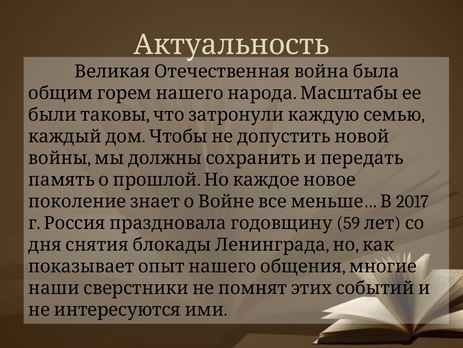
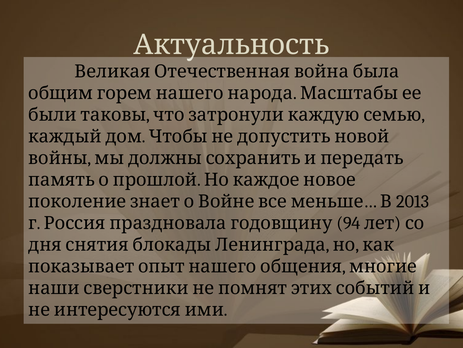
2017: 2017 -> 2013 (413, 201)
59: 59 -> 94 (348, 223)
